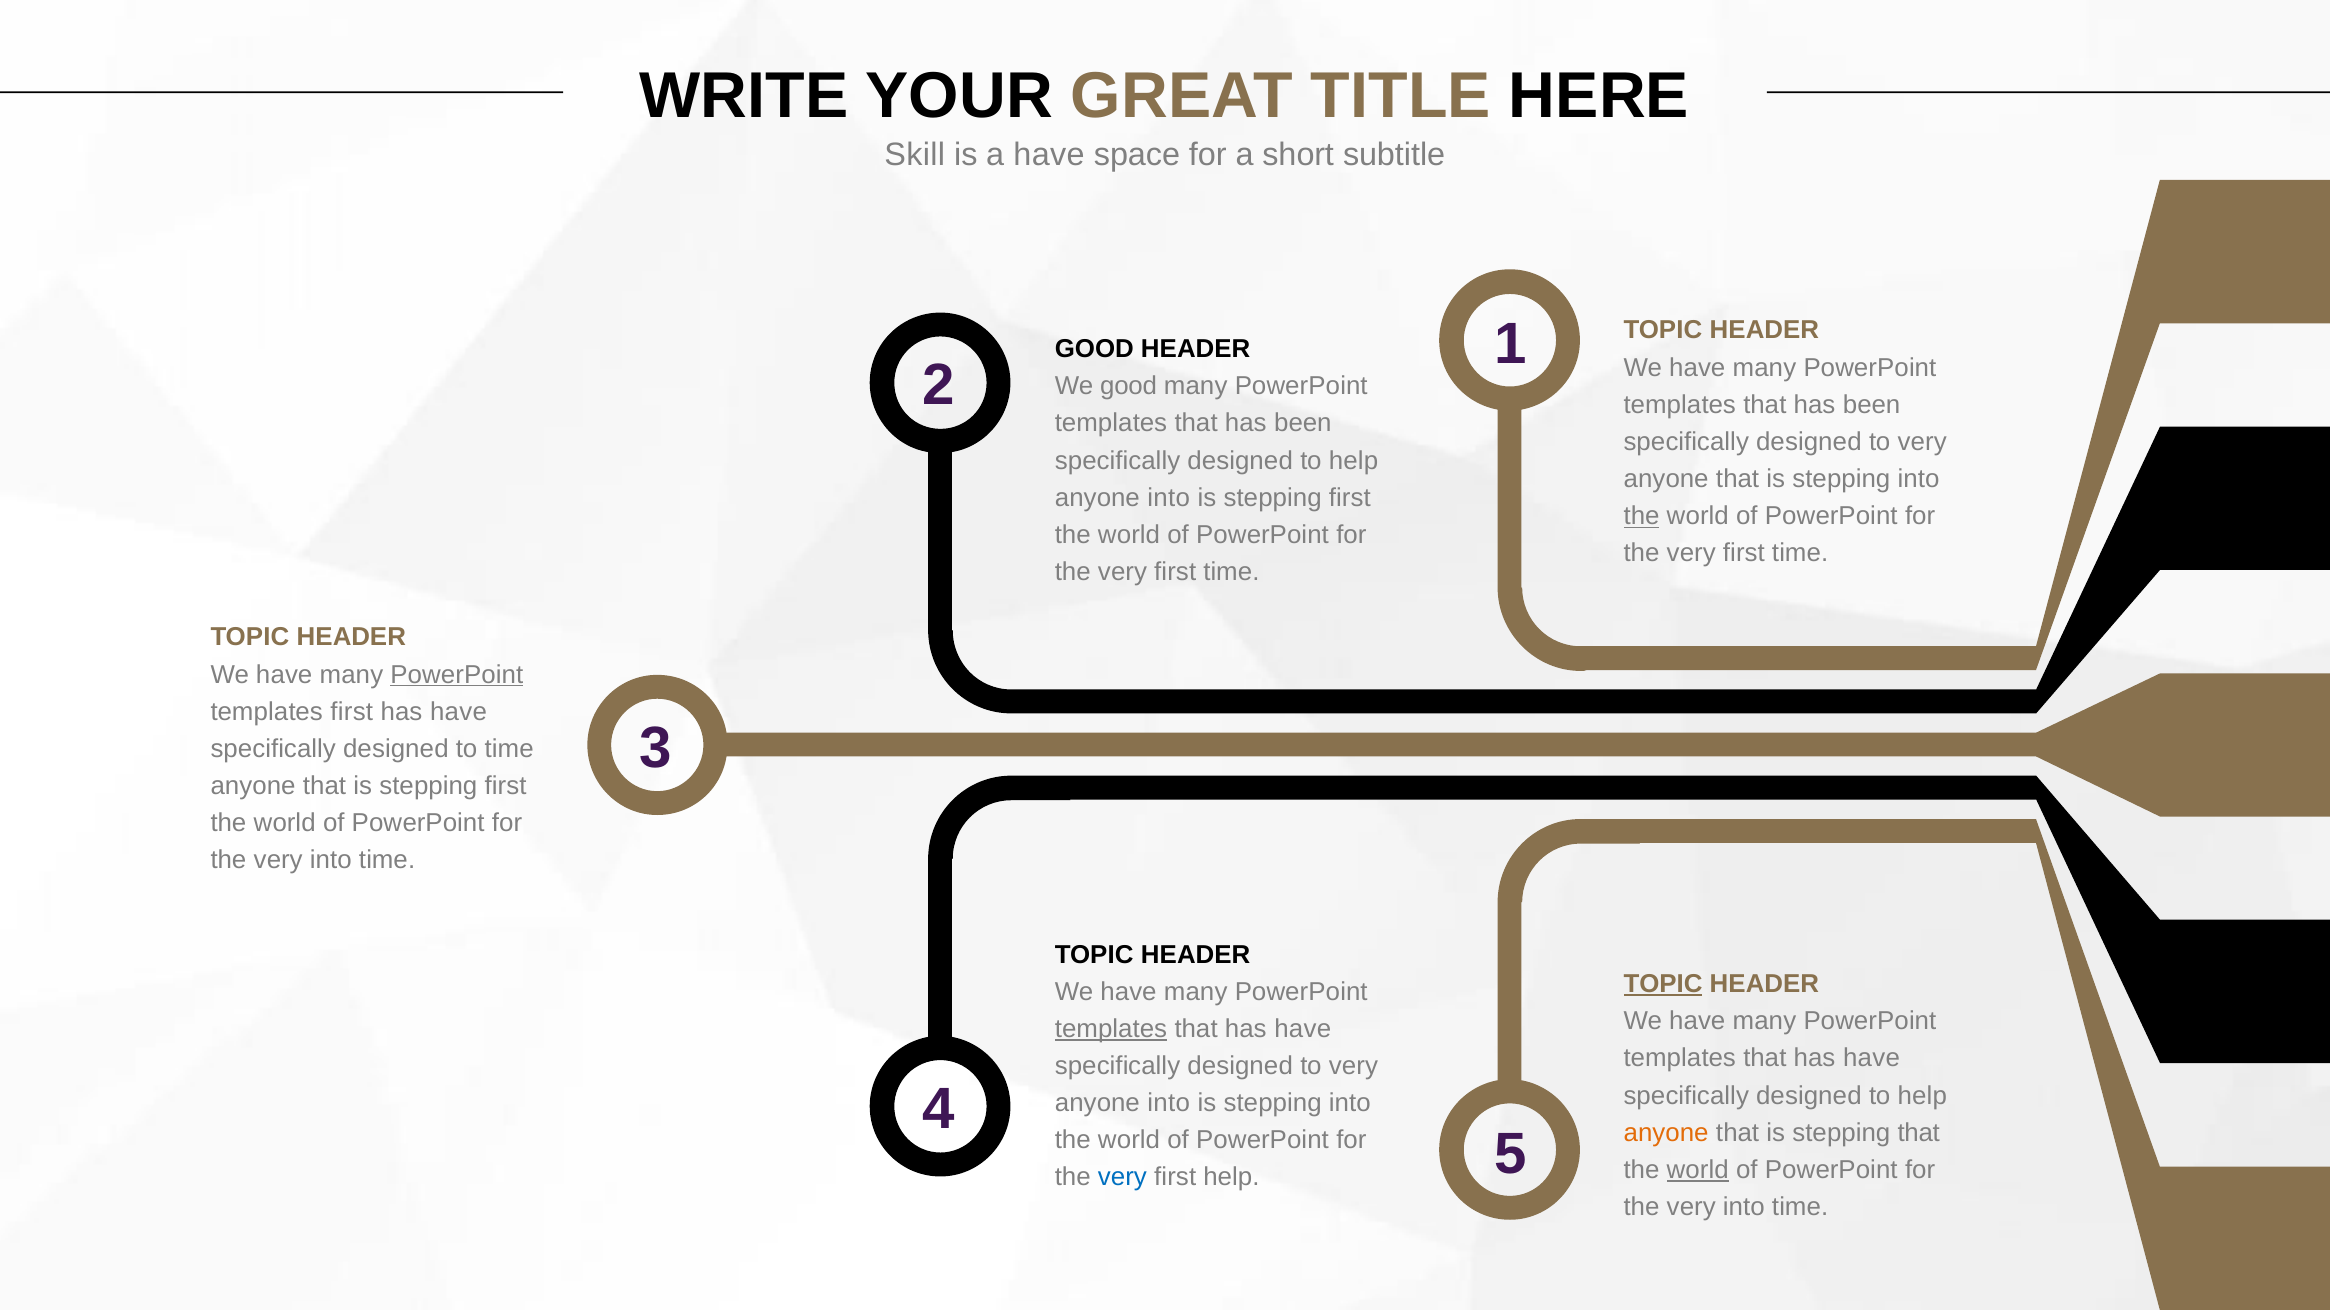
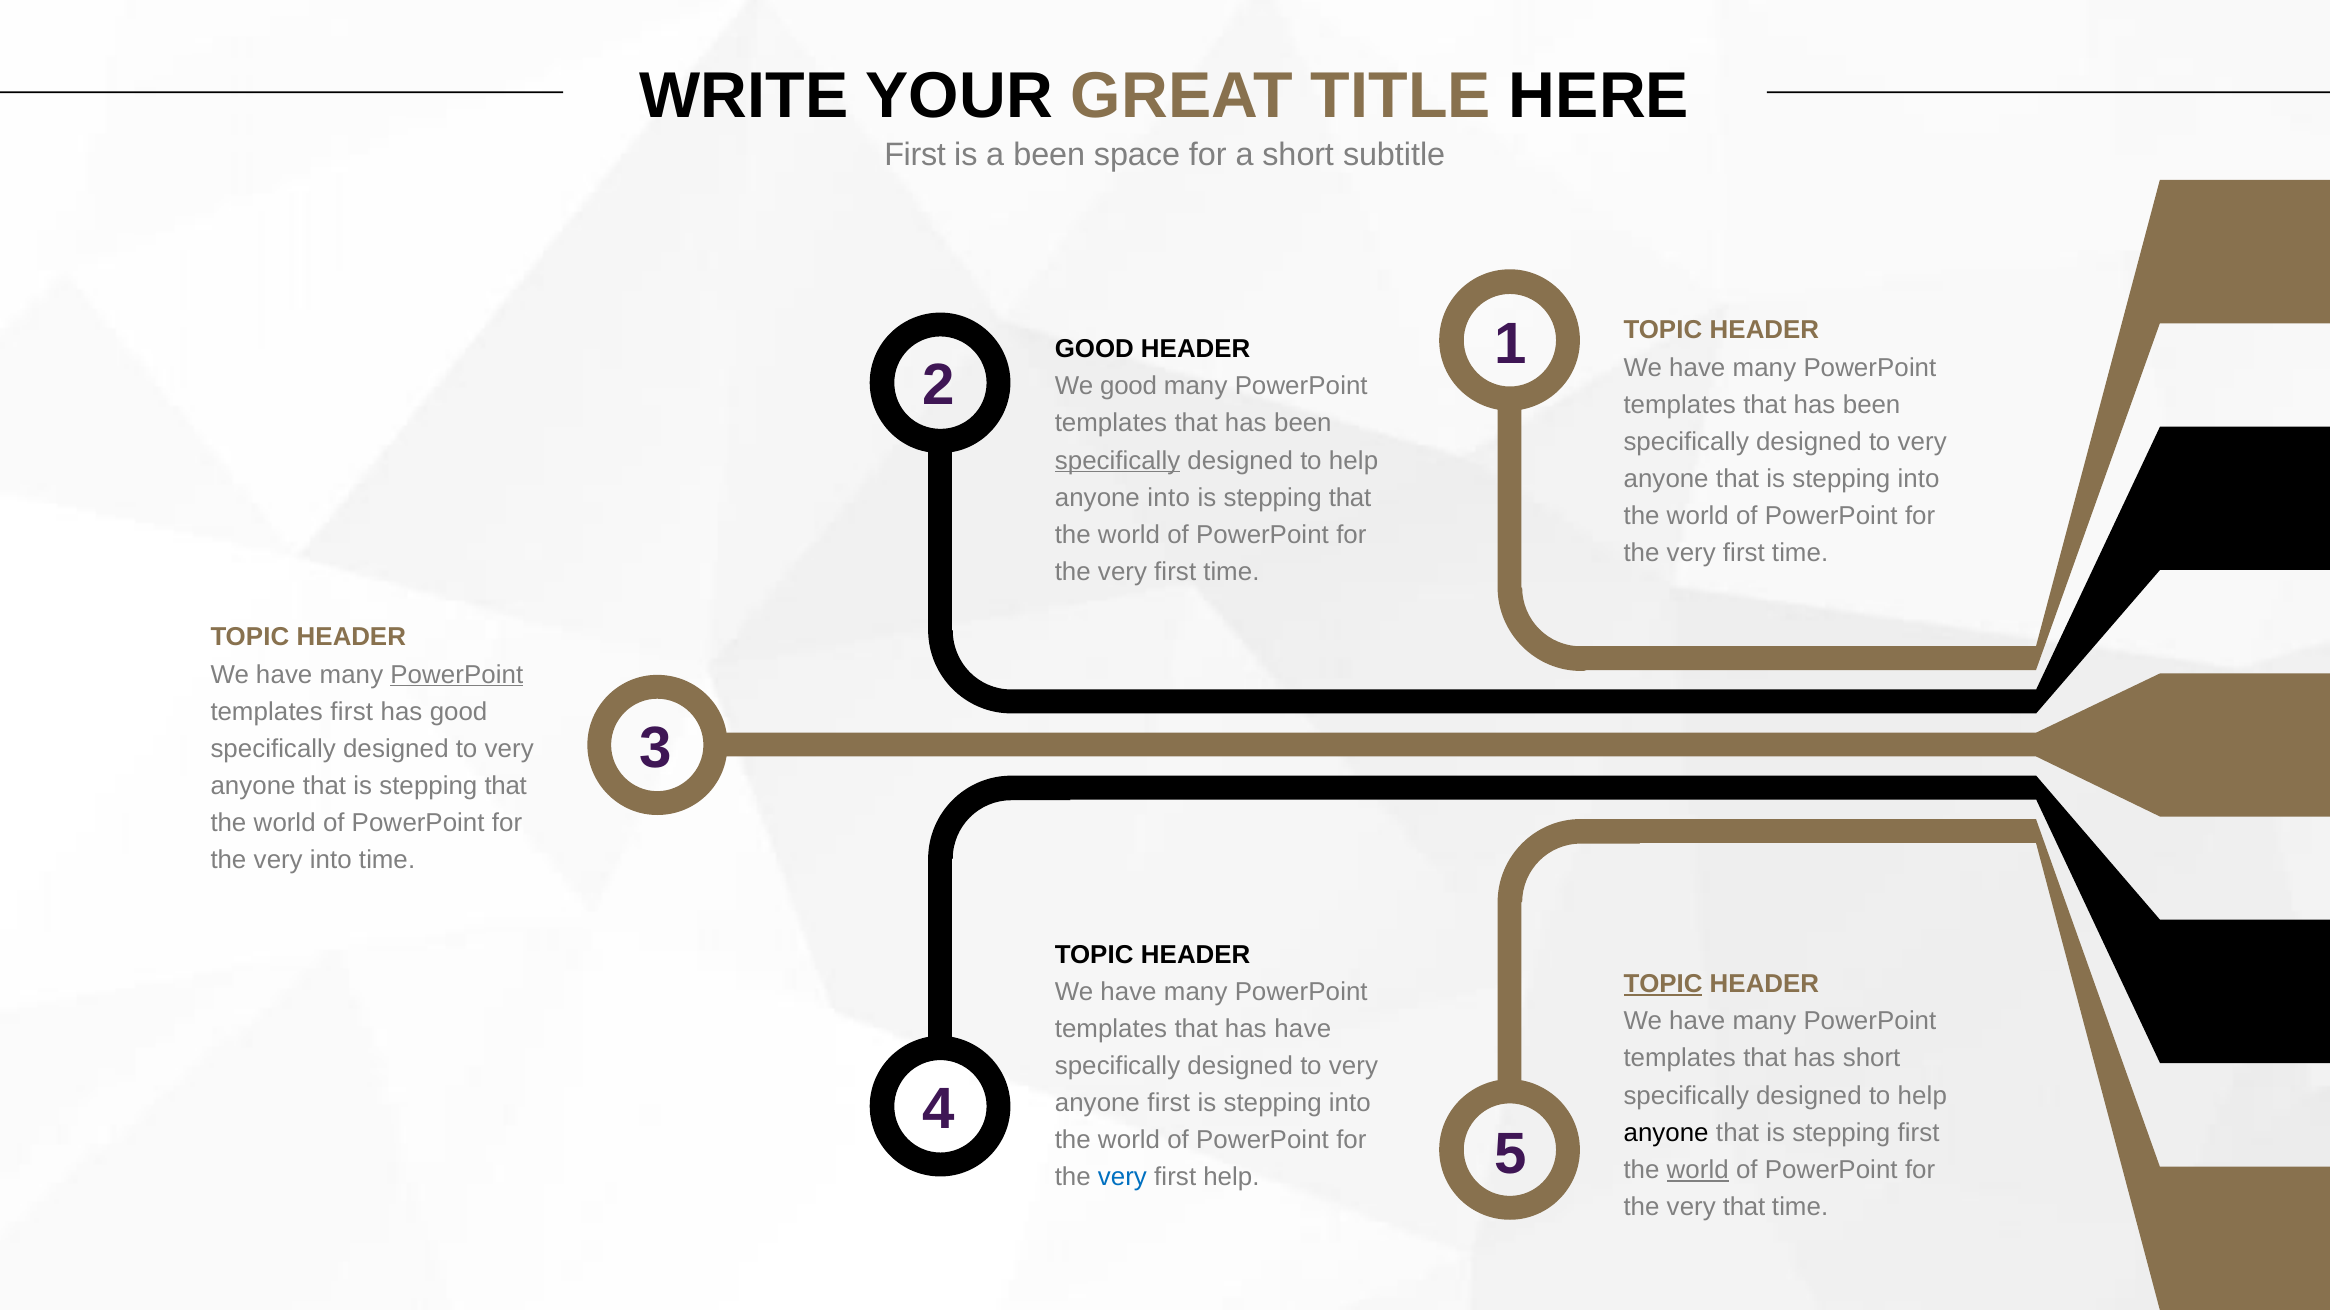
Skill: Skill -> First (915, 155)
a have: have -> been (1049, 155)
specifically underline: none -> present (1118, 461)
first: first -> that (1350, 498)
the underline: present -> none (1642, 516)
have: have -> good (459, 712)
time: time -> very (509, 749)
that is stepping first: first -> that (506, 786)
templates underline: present -> none (1111, 1029)
have: have -> short (1872, 1058)
into: into -> first (1169, 1103)
anyone colour: orange -> black (1666, 1133)
stepping that: that -> first (1919, 1133)
into: into -> that (1744, 1207)
